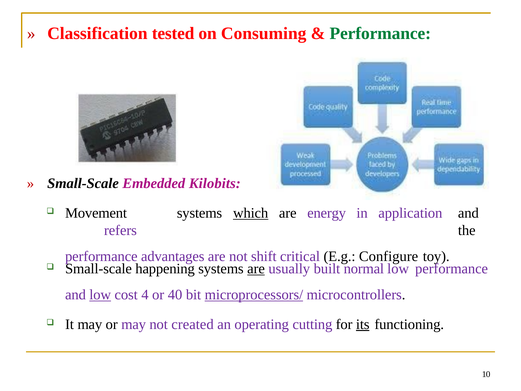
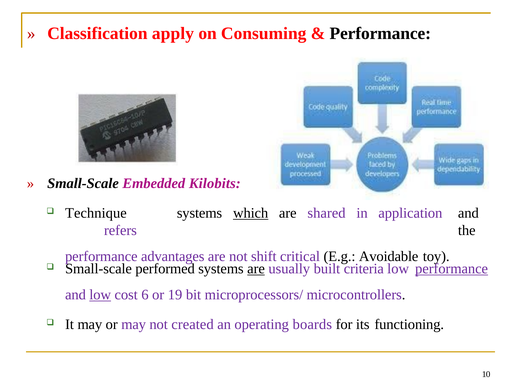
tested: tested -> apply (173, 33)
Performance colour: green -> black (380, 33)
Movement: Movement -> Technique (96, 213)
energy: energy -> shared (327, 213)
Configure: Configure -> Avoidable (389, 256)
happening: happening -> performed (165, 269)
normal: normal -> criteria (364, 269)
performance underline: none -> present (452, 269)
4: 4 -> 6 (145, 295)
40: 40 -> 19 (175, 295)
microprocessors/ underline: present -> none (254, 295)
cutting: cutting -> boards (312, 324)
its underline: present -> none (363, 324)
